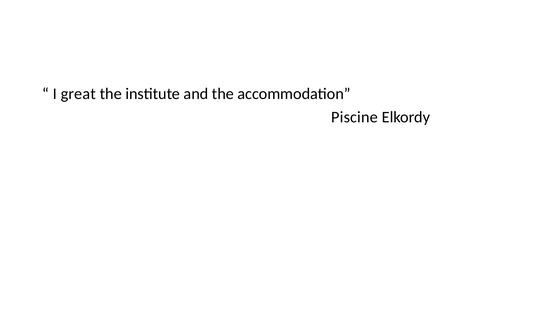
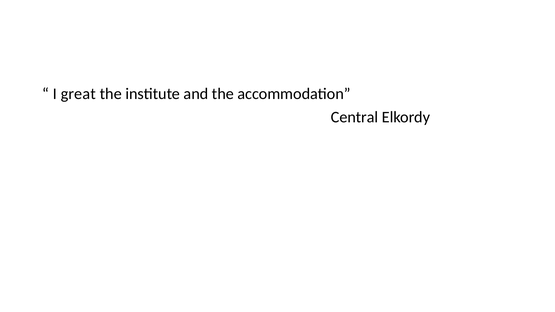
Piscine: Piscine -> Central (355, 117)
